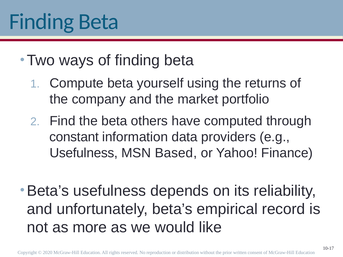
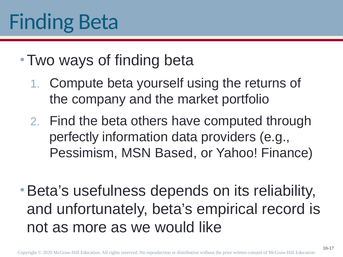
constant: constant -> perfectly (74, 137)
Usefulness: Usefulness -> Pessimism (84, 153)
